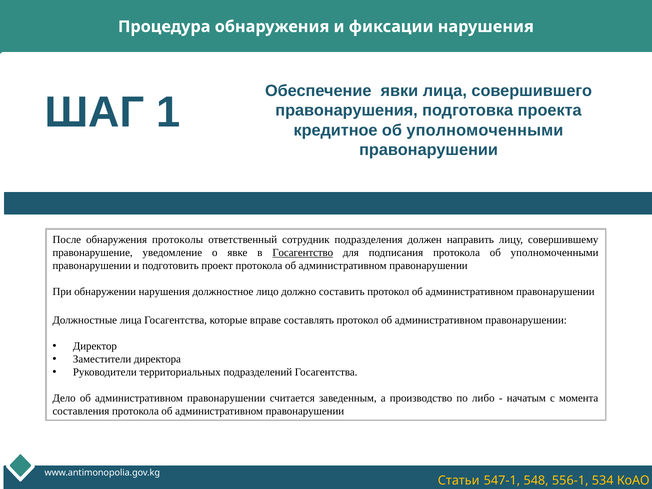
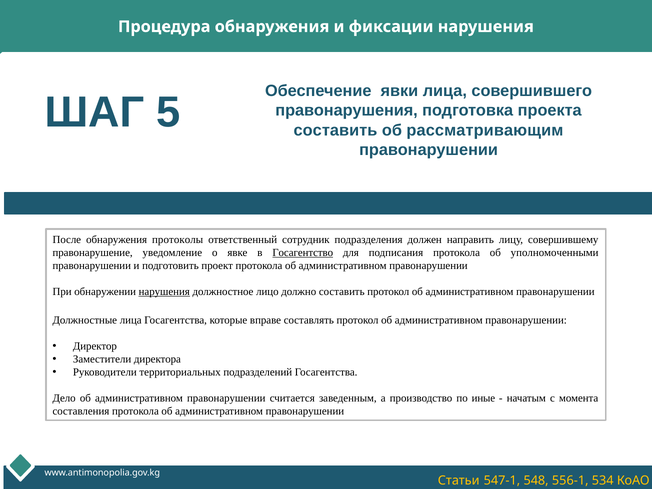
1: 1 -> 5 (168, 112)
кредитное: кредитное -> составить (335, 130)
уполномоченными: уполномоченными -> рассматривающим (485, 130)
нарушения underline: none -> present (164, 292)
либо: либо -> иные (483, 398)
